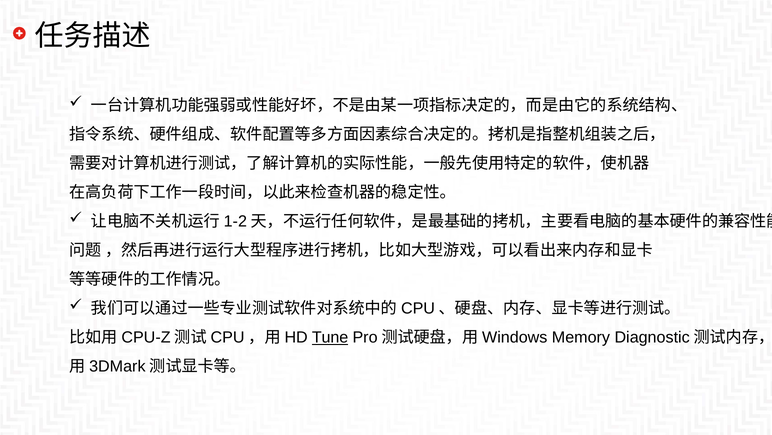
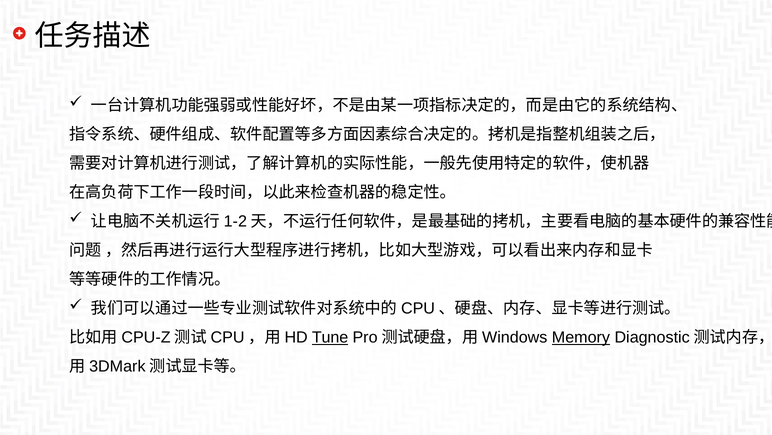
Memory underline: none -> present (581, 337)
